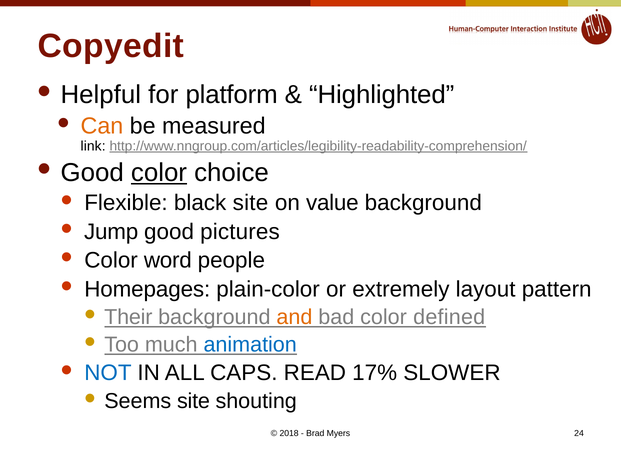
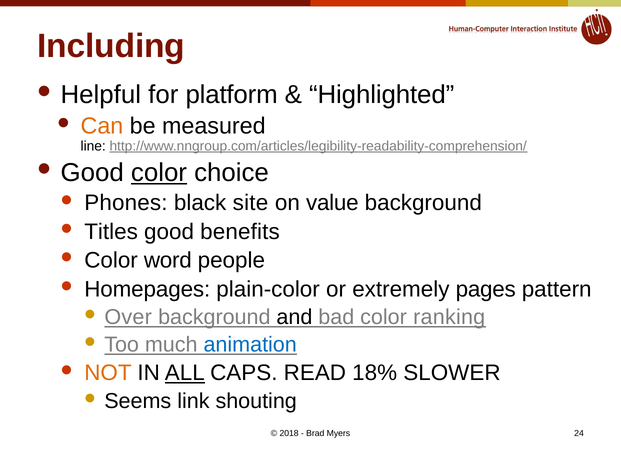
Copyedit: Copyedit -> Including (111, 46)
link: link -> line (93, 146)
Flexible: Flexible -> Phones (126, 203)
Jump: Jump -> Titles (111, 232)
pictures: pictures -> benefits (240, 232)
layout: layout -> pages (486, 289)
Their: Their -> Over (128, 317)
and colour: orange -> black (294, 317)
defined: defined -> ranking (449, 317)
NOT colour: blue -> orange (108, 373)
ALL underline: none -> present (185, 373)
17%: 17% -> 18% (375, 373)
Seems site: site -> link (193, 401)
